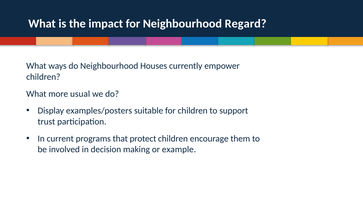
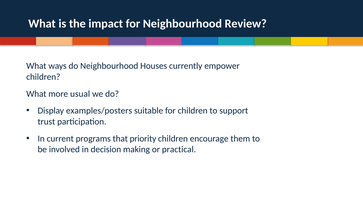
Regard: Regard -> Review (246, 24)
protect: protect -> priority (143, 139)
example: example -> practical (179, 150)
